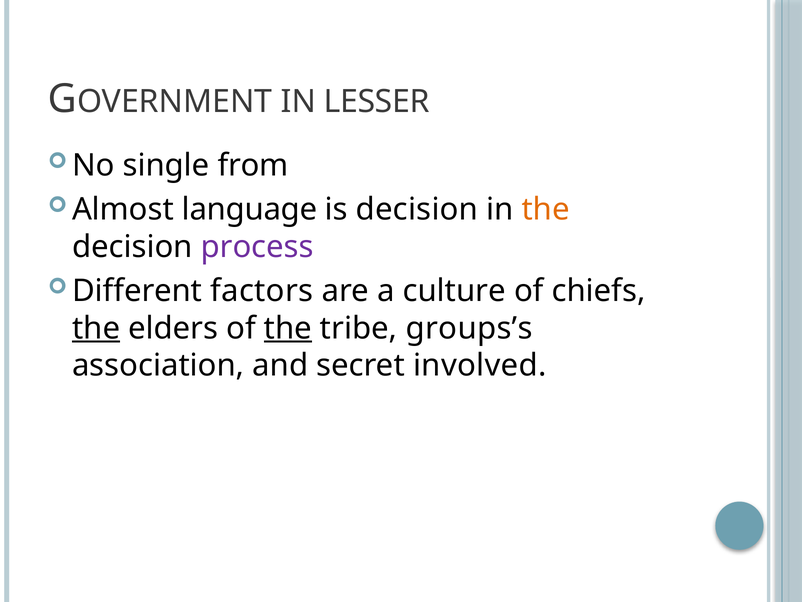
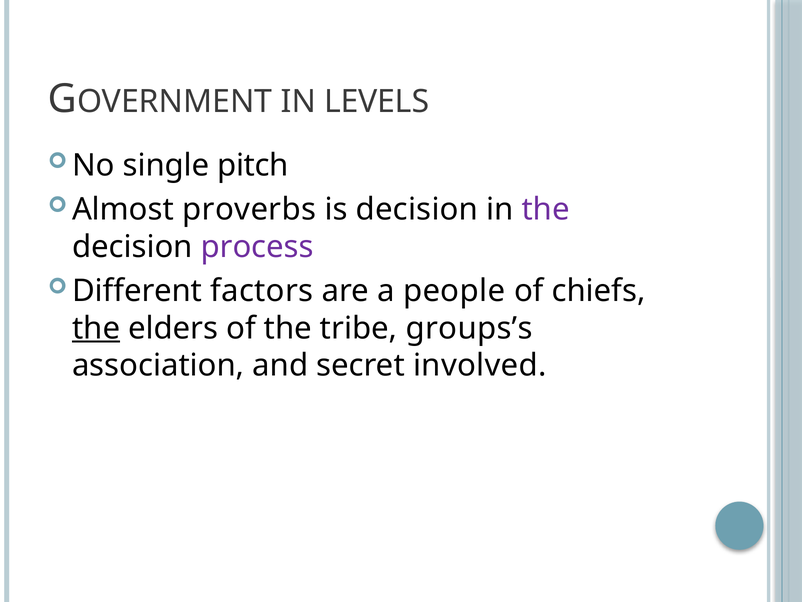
LESSER: LESSER -> LEVELS (377, 102)
from: from -> pitch (253, 165)
language: language -> proverbs (249, 209)
the colour: orange -> purple (546, 209)
culture: culture -> people (454, 291)
the underline: present -> none (288, 328)
